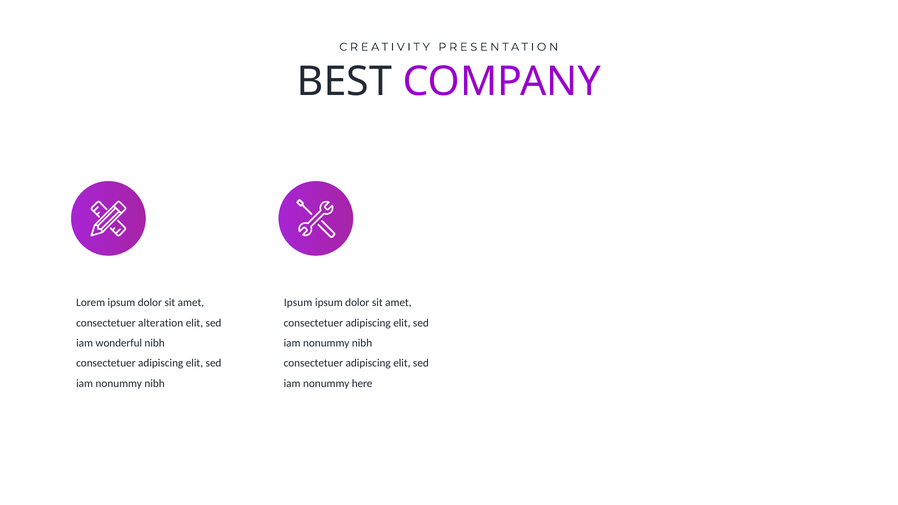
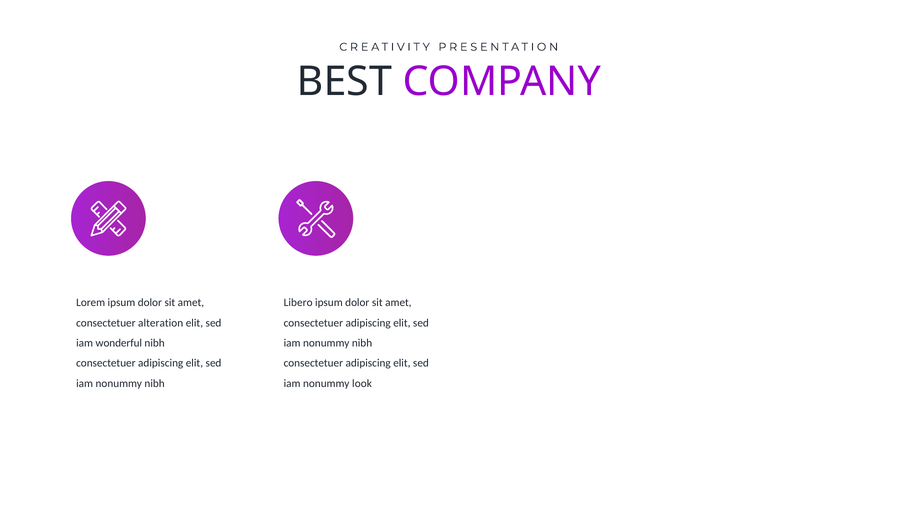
Ipsum: Ipsum -> Libero (298, 303)
here: here -> look (362, 384)
